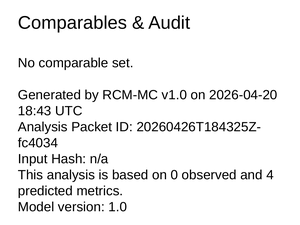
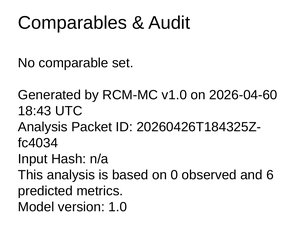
2026-04-20: 2026-04-20 -> 2026-04-60 (243, 95)
4: 4 -> 6 (270, 175)
